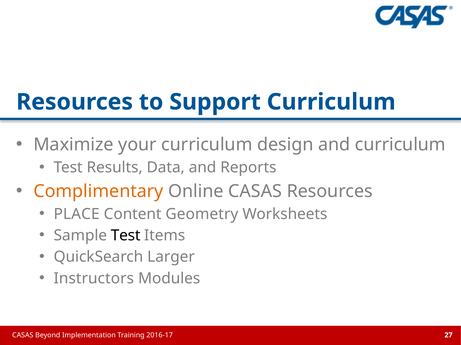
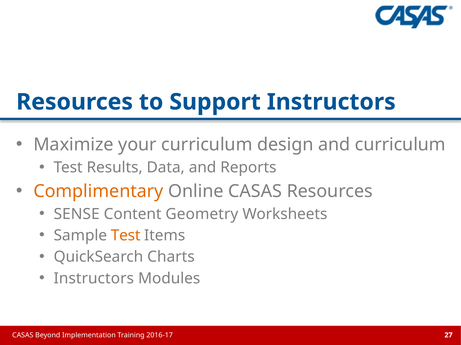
Support Curriculum: Curriculum -> Instructors (331, 102)
PLACE: PLACE -> SENSE (77, 214)
Test colour: black -> orange (126, 236)
Larger: Larger -> Charts (171, 257)
